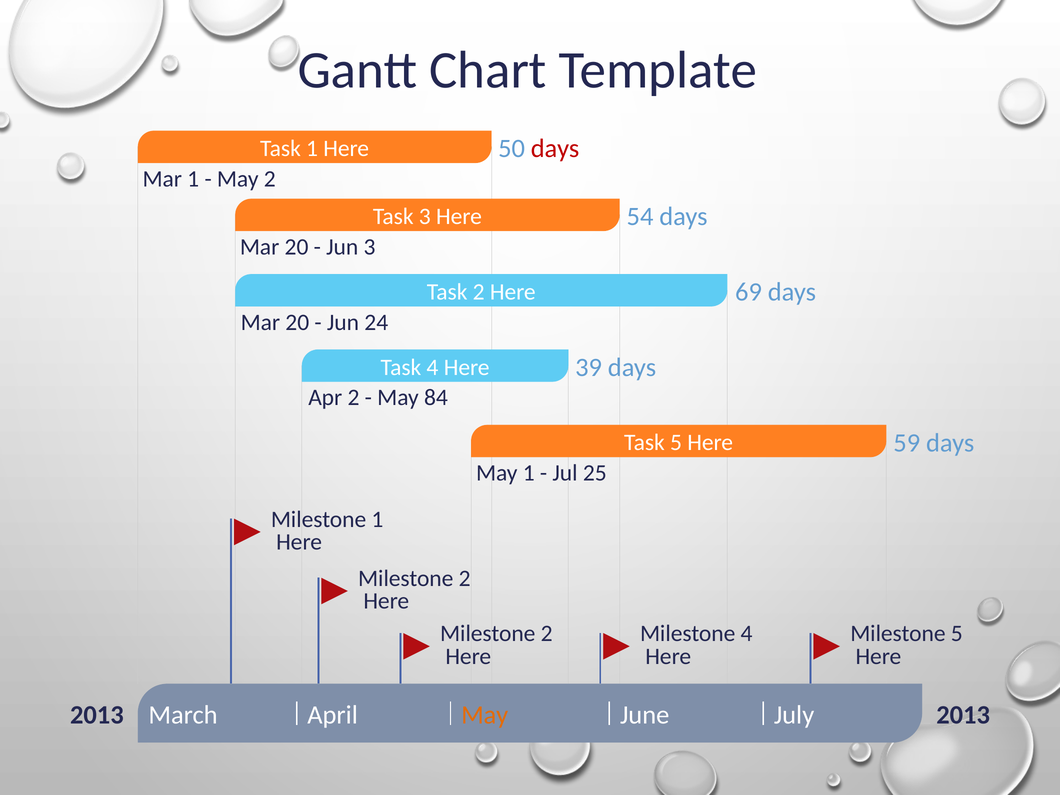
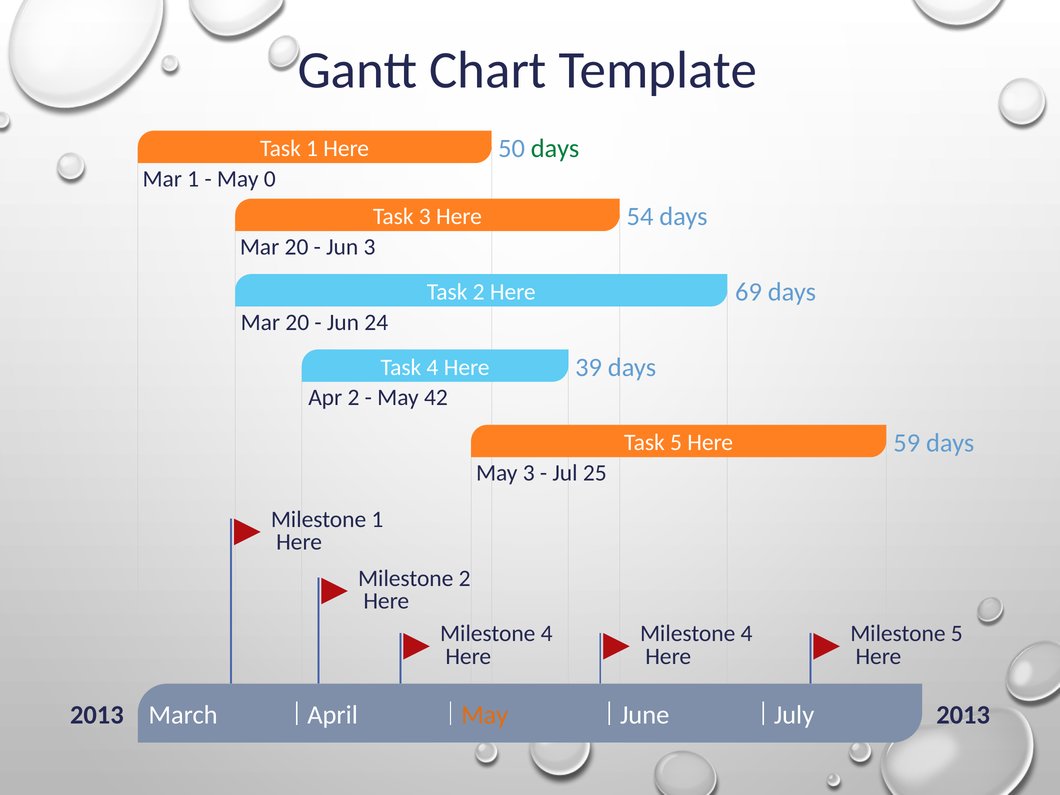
days colour: red -> green (555, 149)
May 2: 2 -> 0 (270, 179)
84: 84 -> 42 (436, 398)
May 1: 1 -> 3 (529, 473)
2: 2 -> 4 (547, 634)
